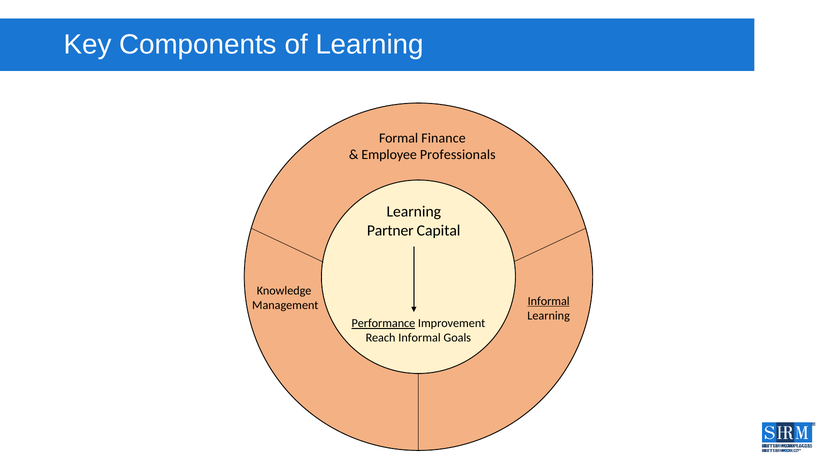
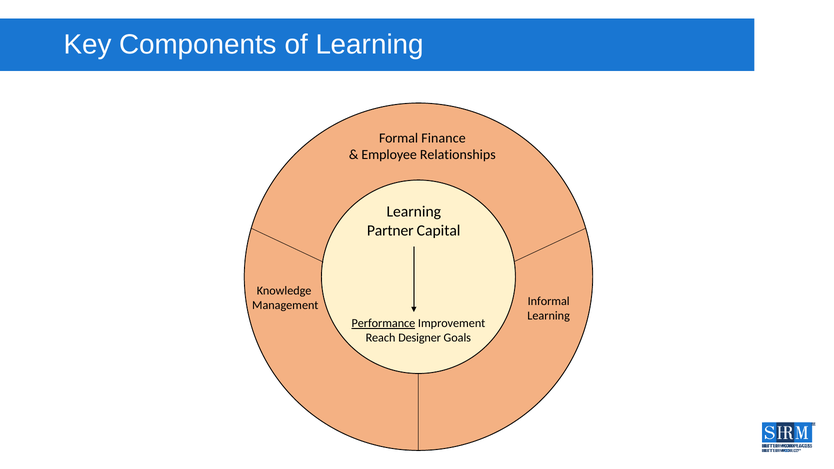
Professionals: Professionals -> Relationships (458, 155)
Informal underline: present -> none (549, 301)
Reach Informal: Informal -> Designer (420, 338)
